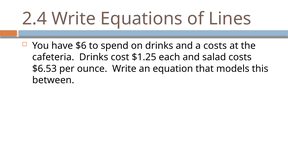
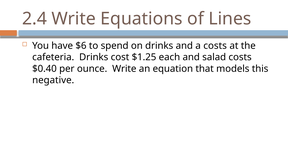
$6.53: $6.53 -> $0.40 (44, 69)
between: between -> negative (53, 80)
